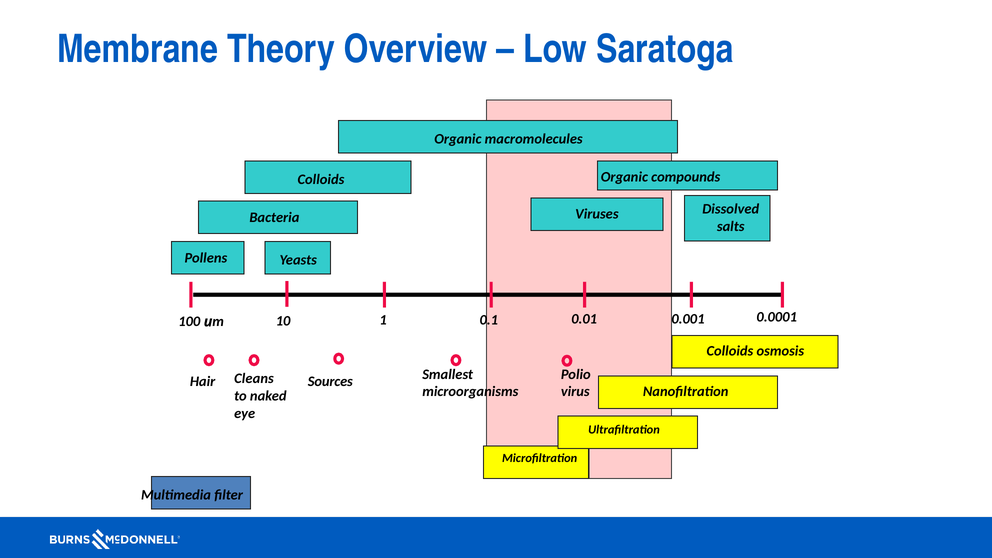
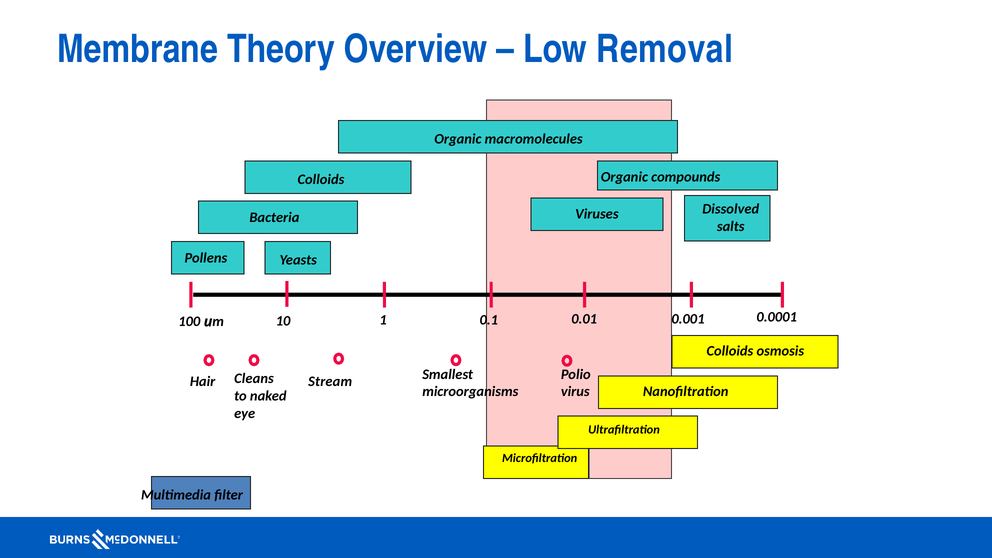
Saratoga: Saratoga -> Removal (665, 49)
Sources: Sources -> Stream (330, 382)
